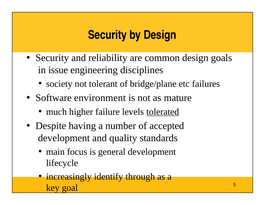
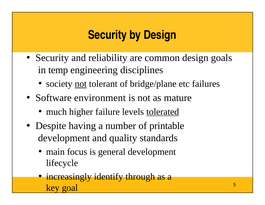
issue: issue -> temp (58, 70)
not underline: none -> present (81, 84)
accepted: accepted -> printable (167, 126)
